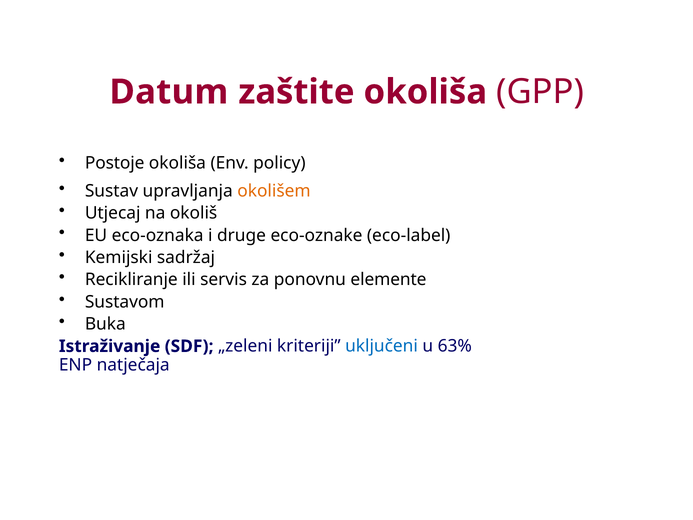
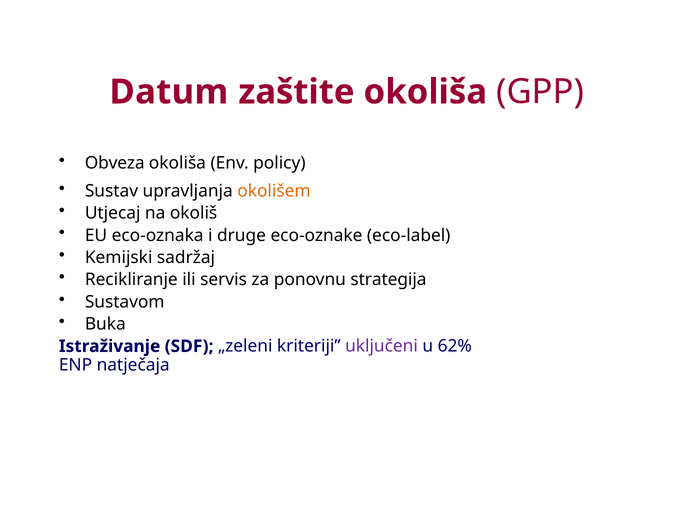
Postoje: Postoje -> Obveza (115, 163)
elemente: elemente -> strategija (388, 280)
uključeni colour: blue -> purple (382, 346)
63%: 63% -> 62% (455, 346)
